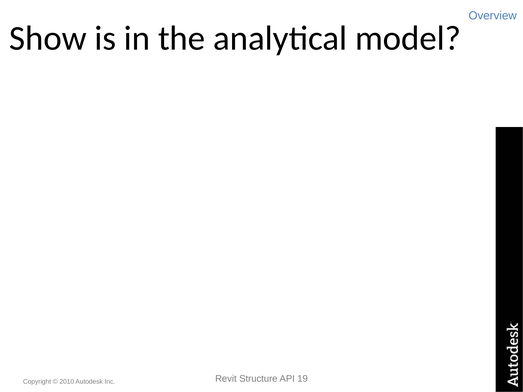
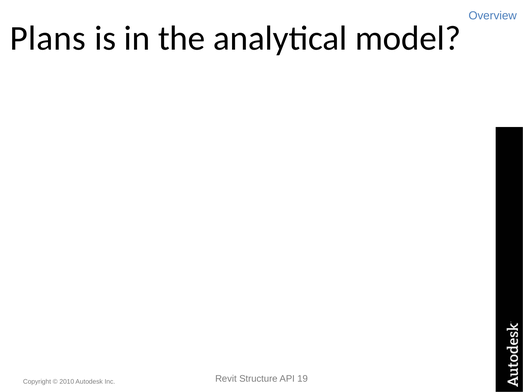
Show: Show -> Plans (48, 38)
